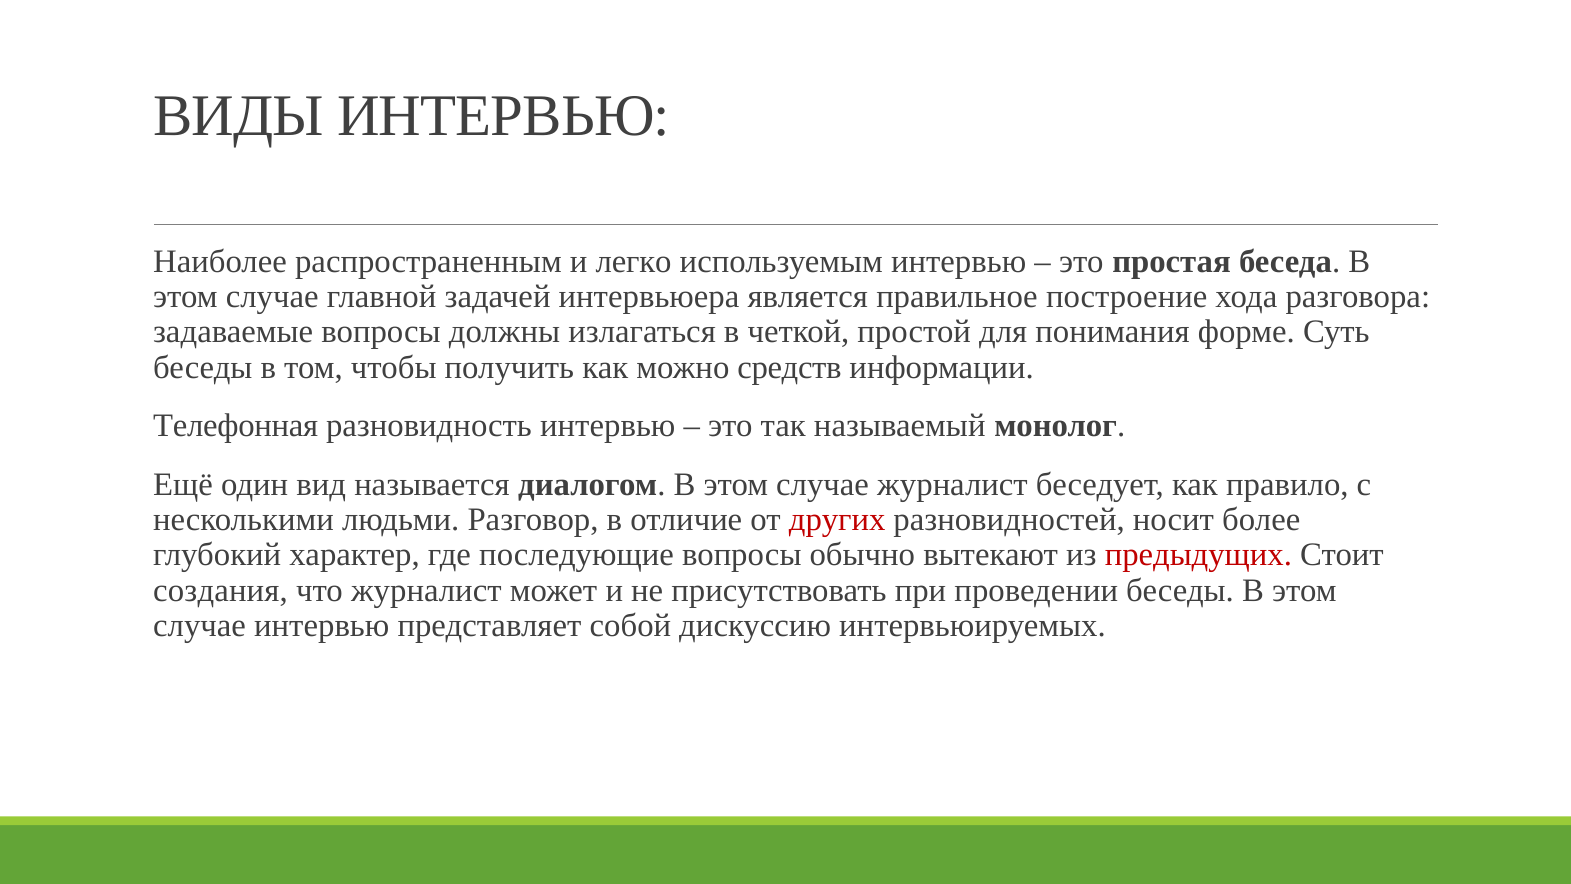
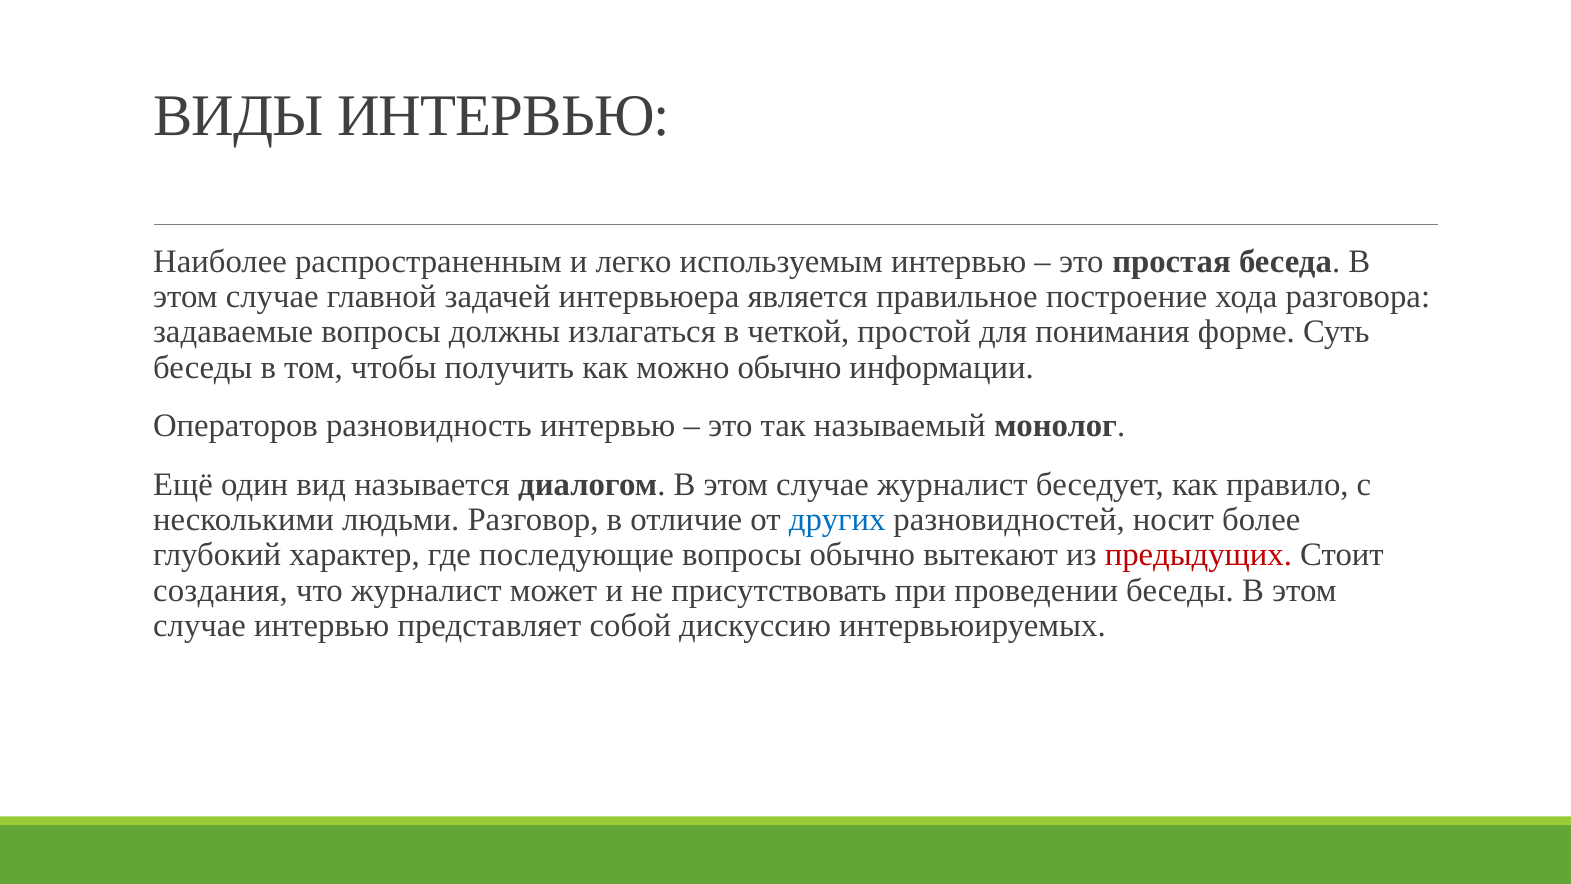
можно средств: средств -> обычно (789, 367)
Телефонная: Телефонная -> Операторов (236, 426)
других colour: red -> blue (837, 519)
